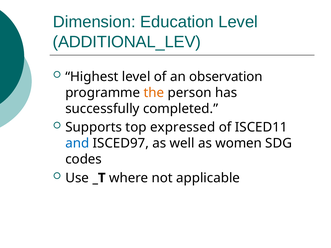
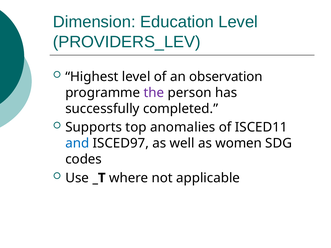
ADDITIONAL_LEV: ADDITIONAL_LEV -> PROVIDERS_LEV (127, 42)
the colour: orange -> purple (154, 93)
expressed: expressed -> anomalies (183, 127)
